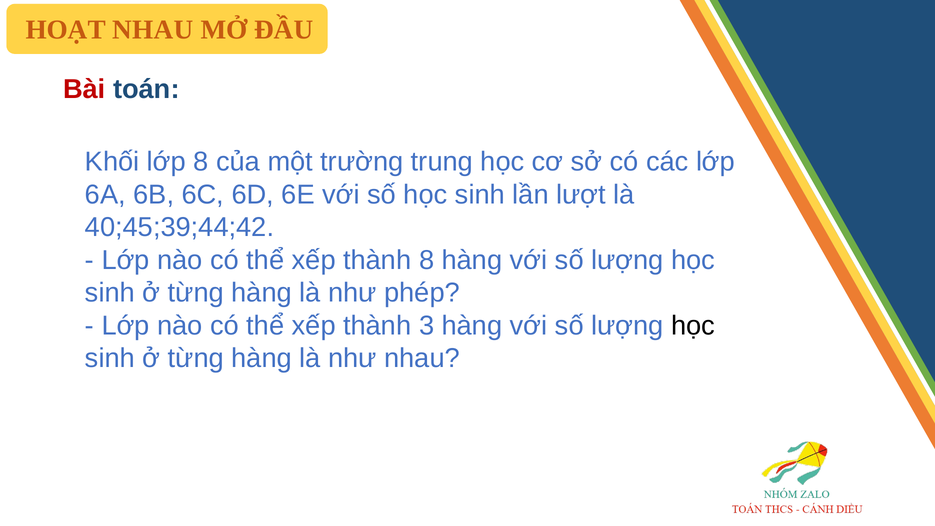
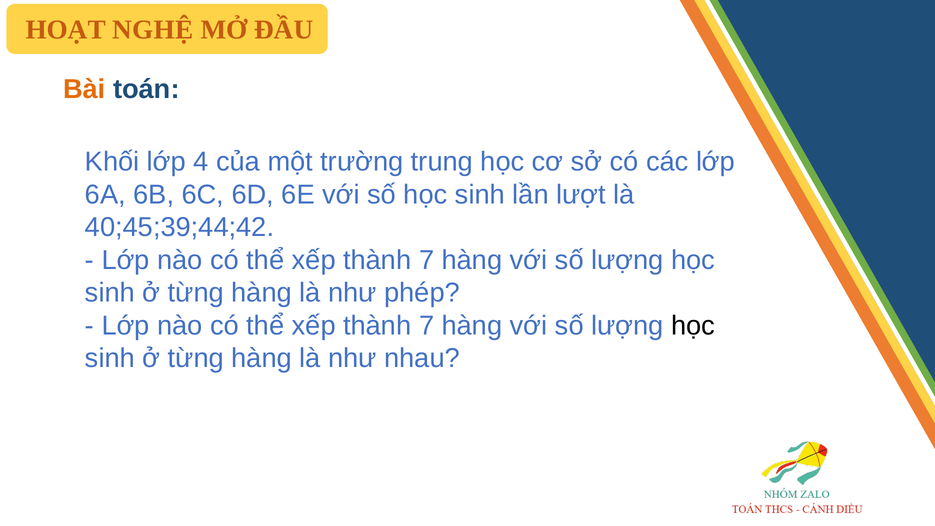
HOẠT NHAU: NHAU -> NGHỆ (153, 30)
Bài colour: red -> orange (84, 89)
lớp 8: 8 -> 4 (201, 162)
8: 8 -> 7 (427, 260)
3: 3 -> 7 (427, 325)
